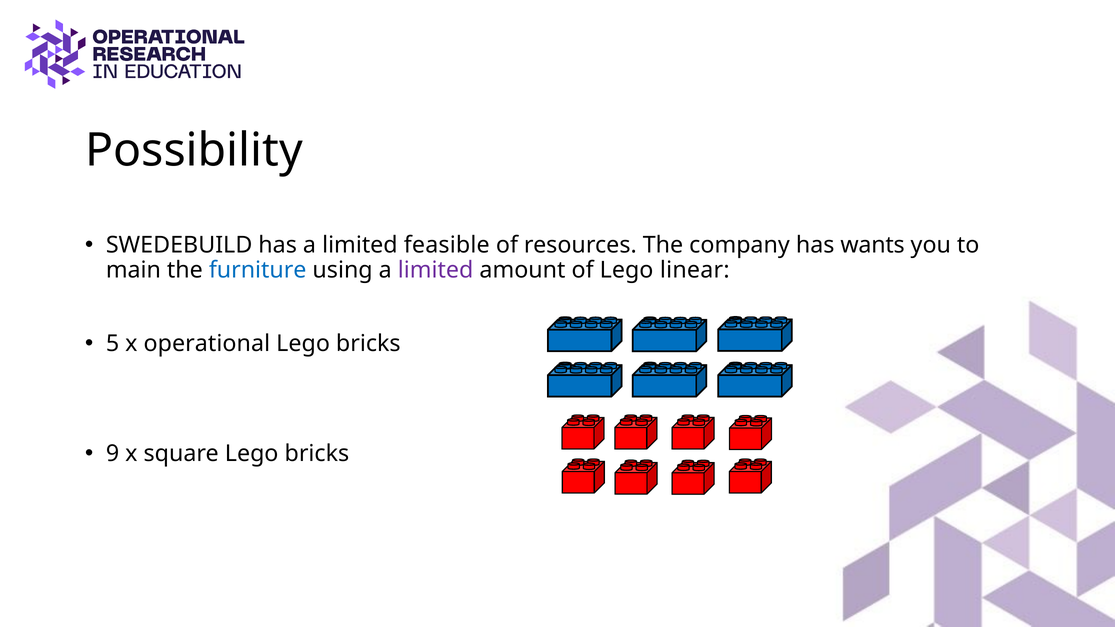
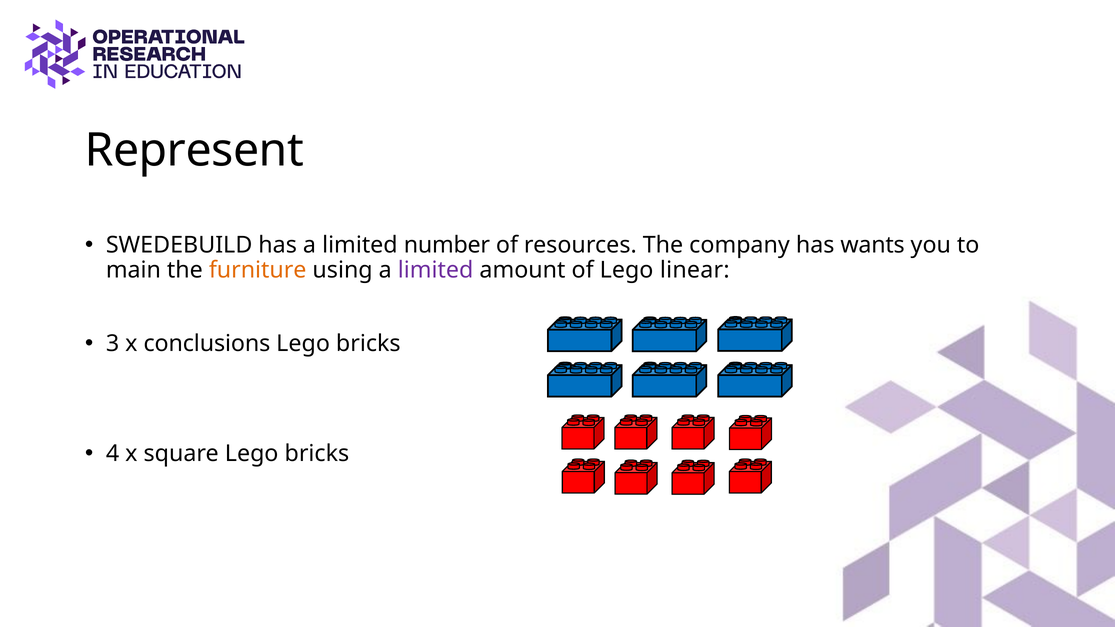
Possibility: Possibility -> Represent (194, 150)
feasible: feasible -> number (447, 245)
furniture colour: blue -> orange (258, 270)
5: 5 -> 3 (113, 344)
operational: operational -> conclusions (207, 344)
9: 9 -> 4 (113, 454)
